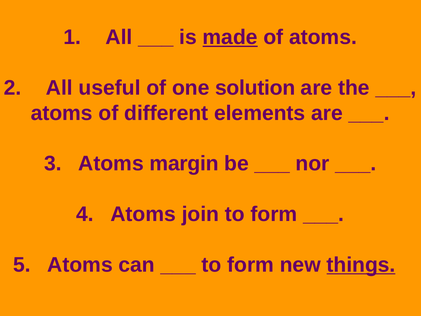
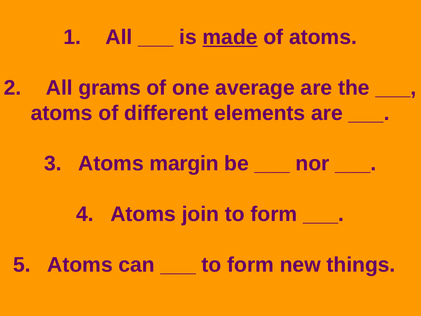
useful: useful -> grams (110, 88)
solution: solution -> average (255, 88)
things underline: present -> none (361, 265)
